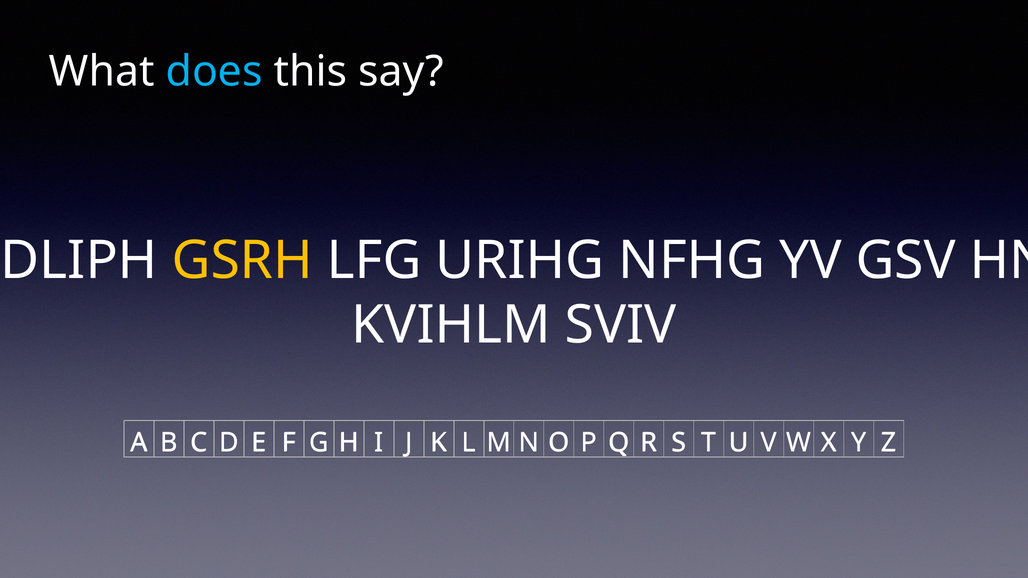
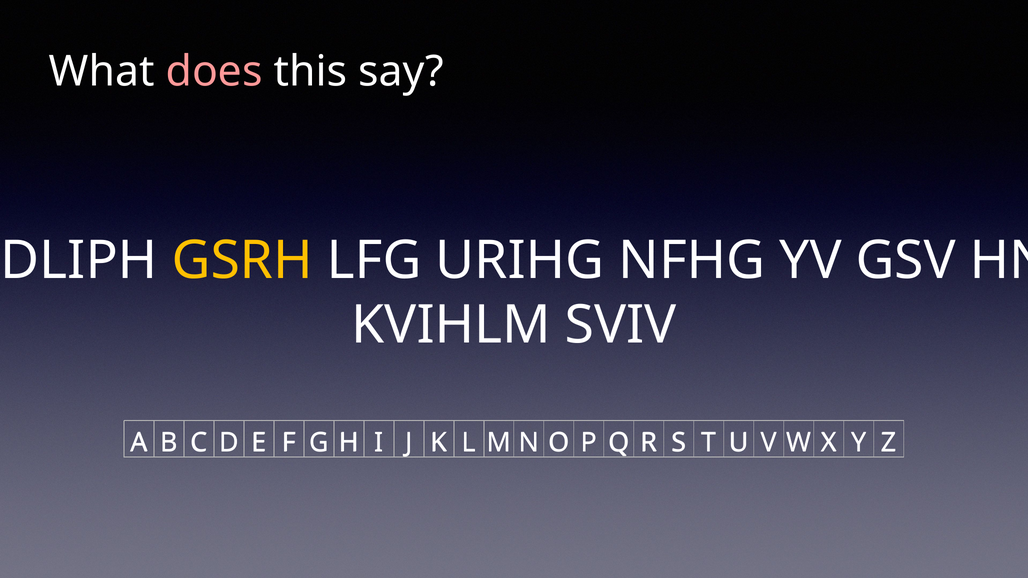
does colour: light blue -> pink (214, 72)
